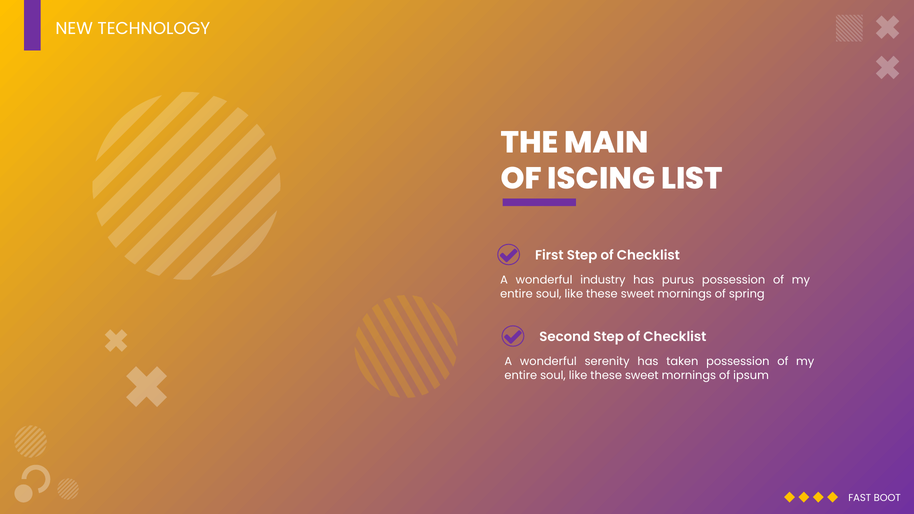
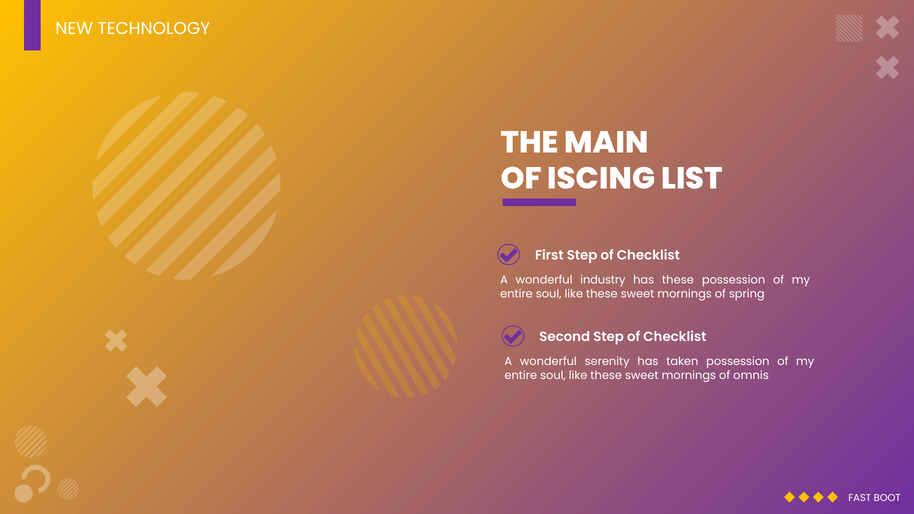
has purus: purus -> these (678, 280)
ipsum: ipsum -> omnis (751, 376)
